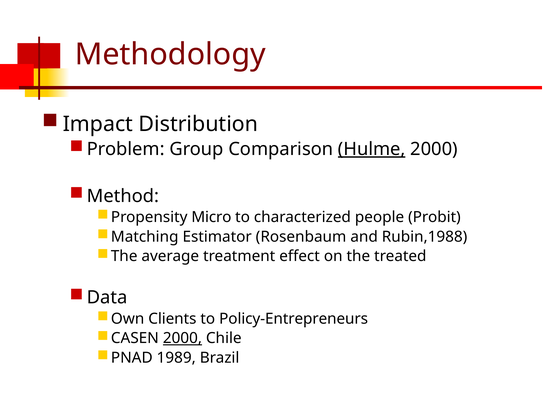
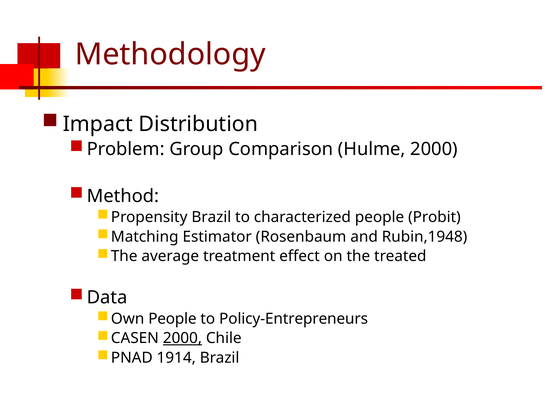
Hulme underline: present -> none (372, 149)
Propensity Micro: Micro -> Brazil (211, 217)
Rubin,1988: Rubin,1988 -> Rubin,1948 (425, 237)
Own Clients: Clients -> People (172, 319)
1989: 1989 -> 1914 (176, 358)
